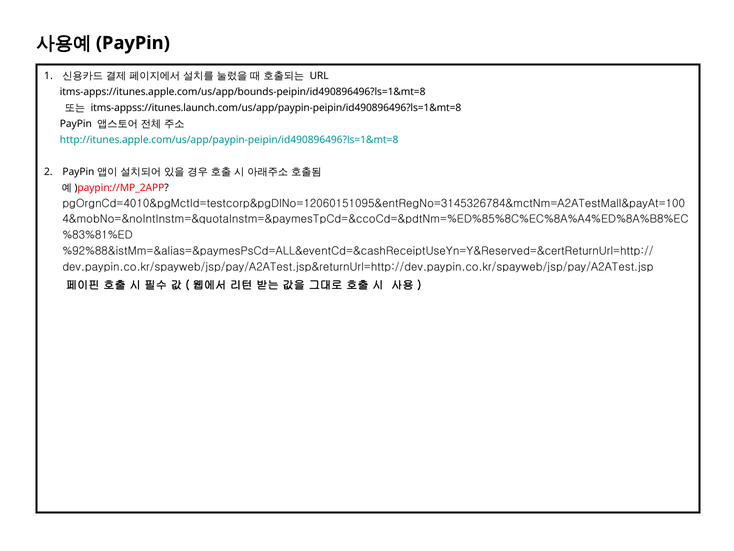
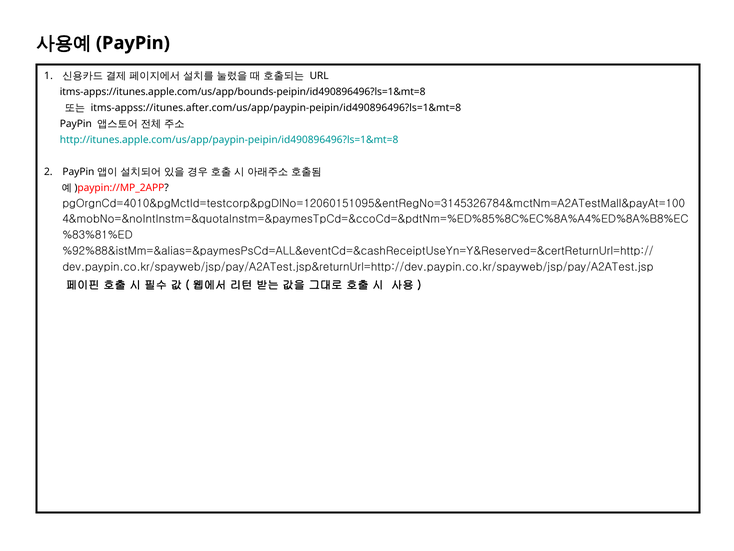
itms-appss://itunes.launch.com/us/app/paypin-peipin/id490896496?ls=1&mt=8: itms-appss://itunes.launch.com/us/app/paypin-peipin/id490896496?ls=1&mt=8 -> itms-appss://itunes.after.com/us/app/paypin-peipin/id490896496?ls=1&mt=8 (276, 108)
